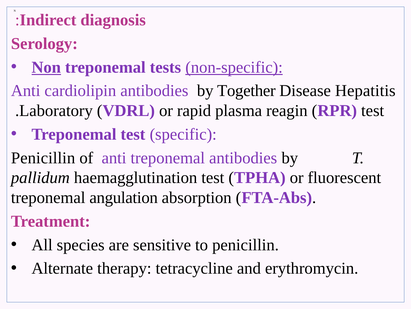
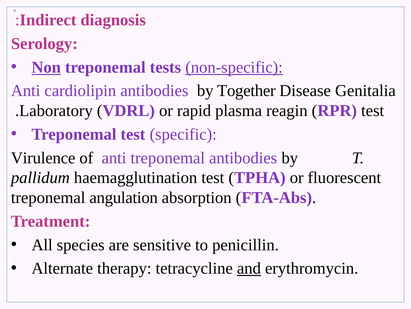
Hepatitis: Hepatitis -> Genitalia (365, 91)
Penicillin: Penicillin -> Virulence (43, 157)
and underline: none -> present (249, 268)
